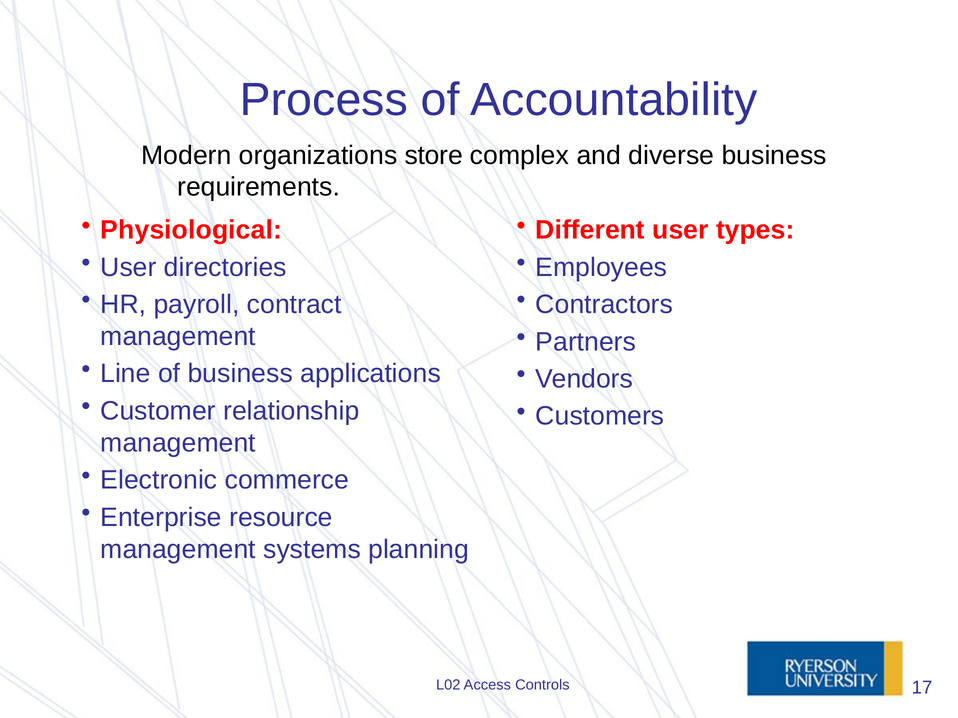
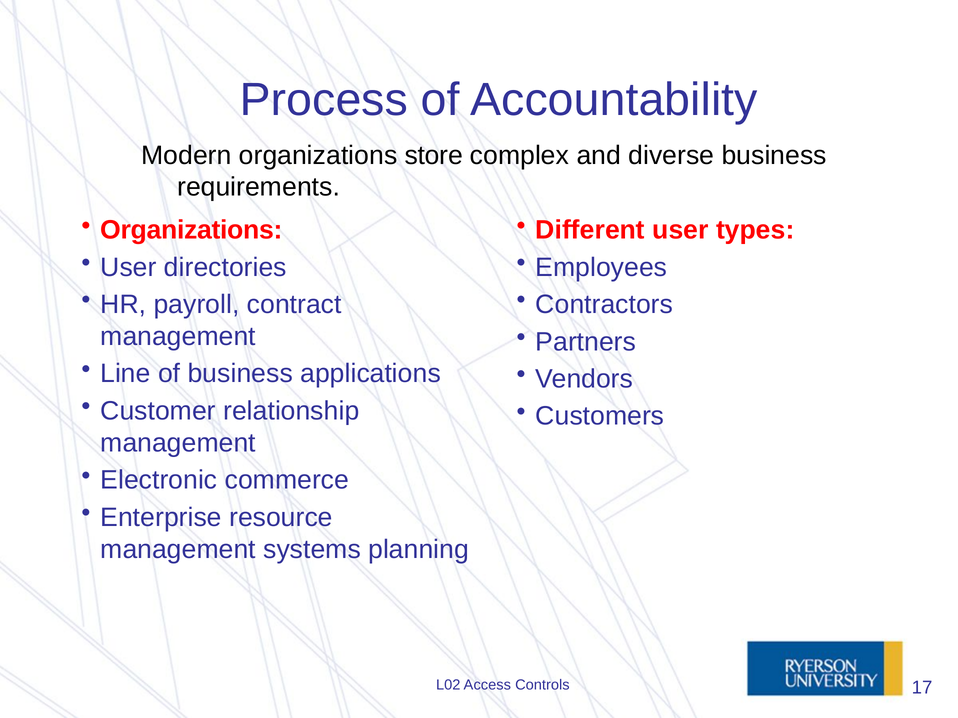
Physiological: Physiological -> Organizations (191, 230)
